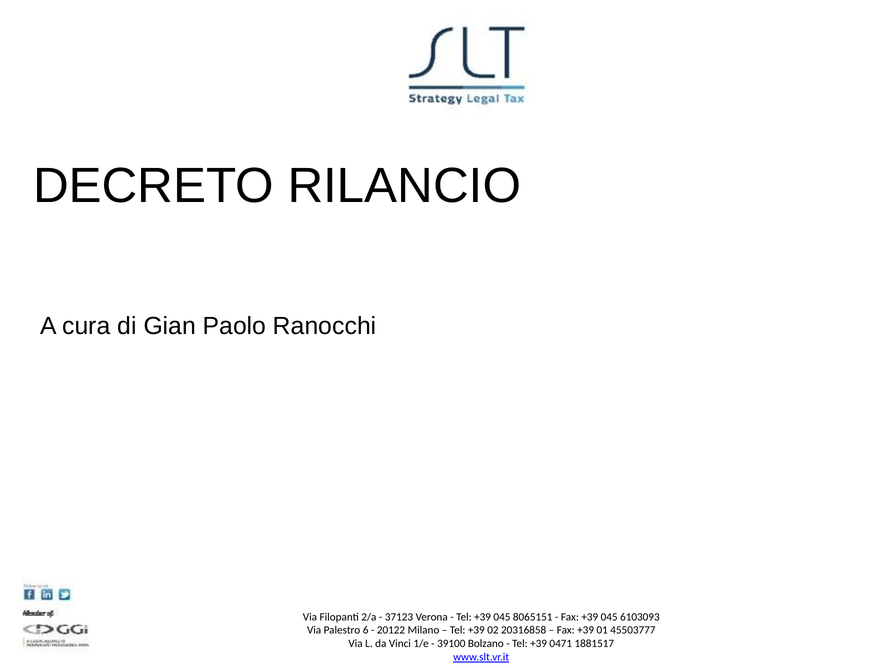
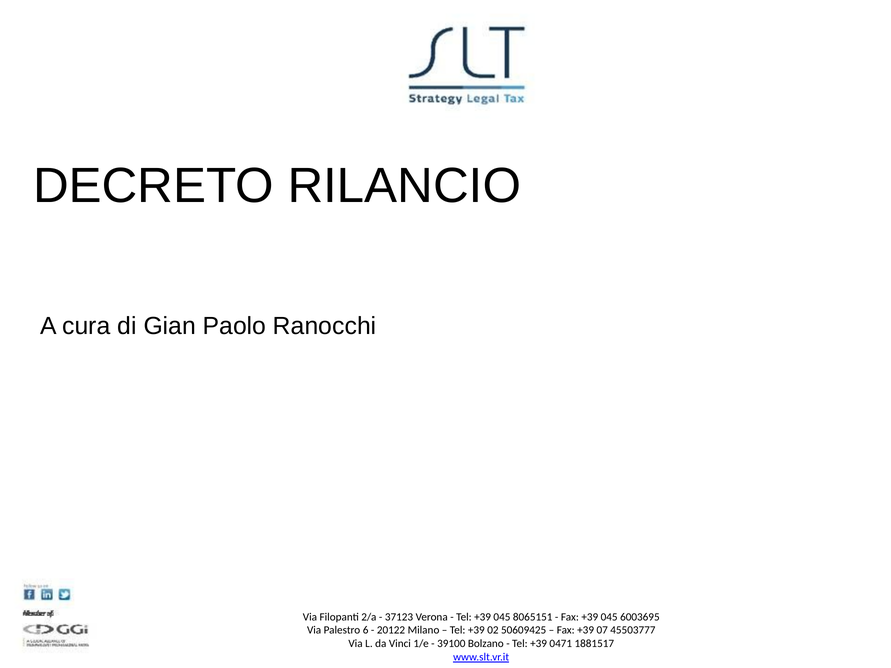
6103093: 6103093 -> 6003695 (640, 617)
20316858: 20316858 -> 50609425 (524, 631)
01: 01 -> 07 (602, 631)
